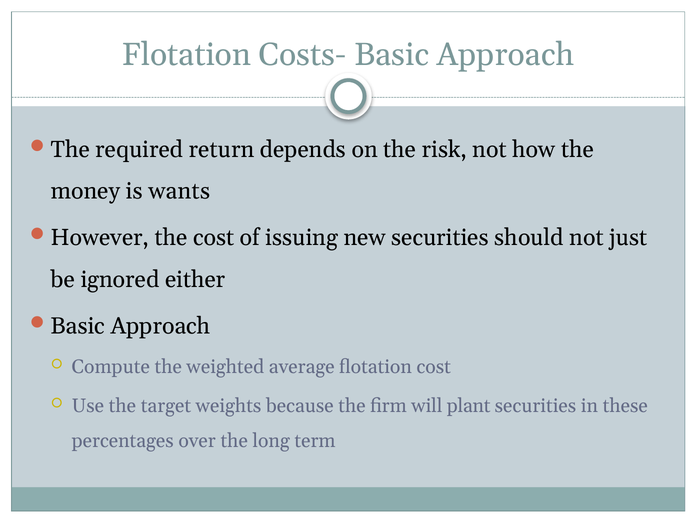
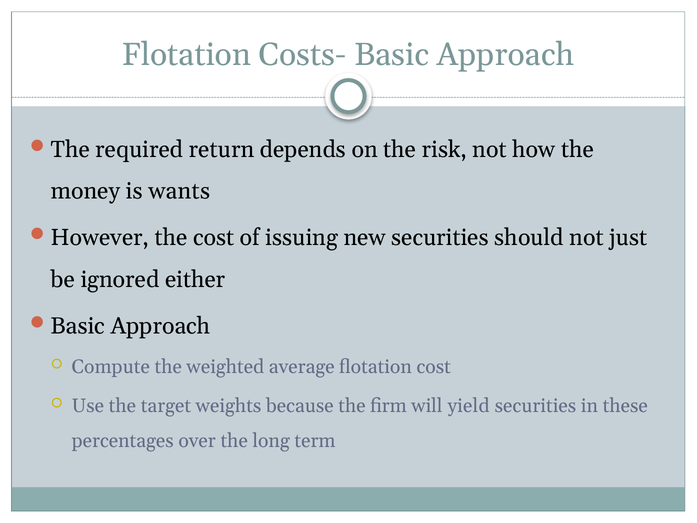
plant: plant -> yield (469, 405)
